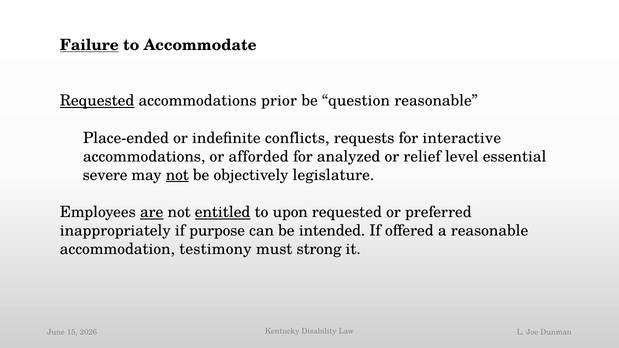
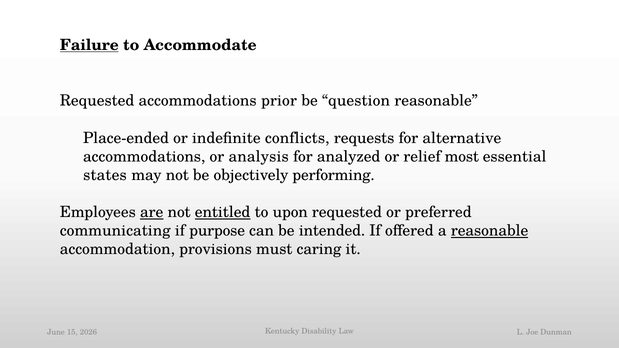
Requested underline: present -> none (97, 101)
interactive: interactive -> alternative (462, 138)
afforded: afforded -> analysis (259, 157)
level: level -> most (462, 157)
severe: severe -> states (105, 175)
not underline: present -> none (177, 175)
legislature: legislature -> performing (334, 175)
inappropriately: inappropriately -> communicating (115, 231)
reasonable underline: none -> present (490, 231)
testimony: testimony -> provisions (216, 249)
strong: strong -> caring (319, 249)
